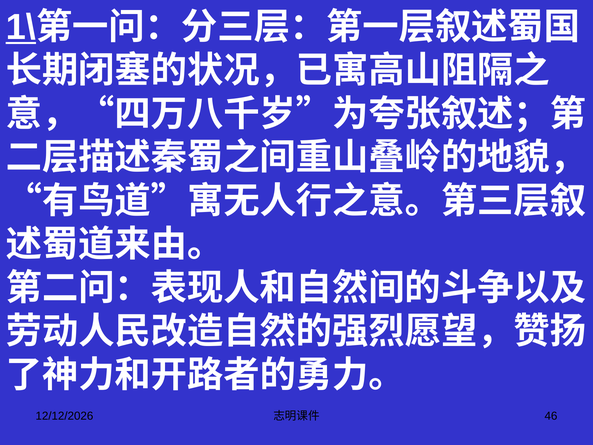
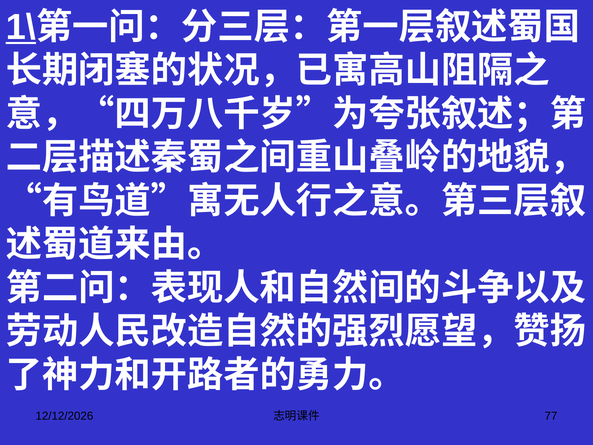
46: 46 -> 77 (551, 416)
